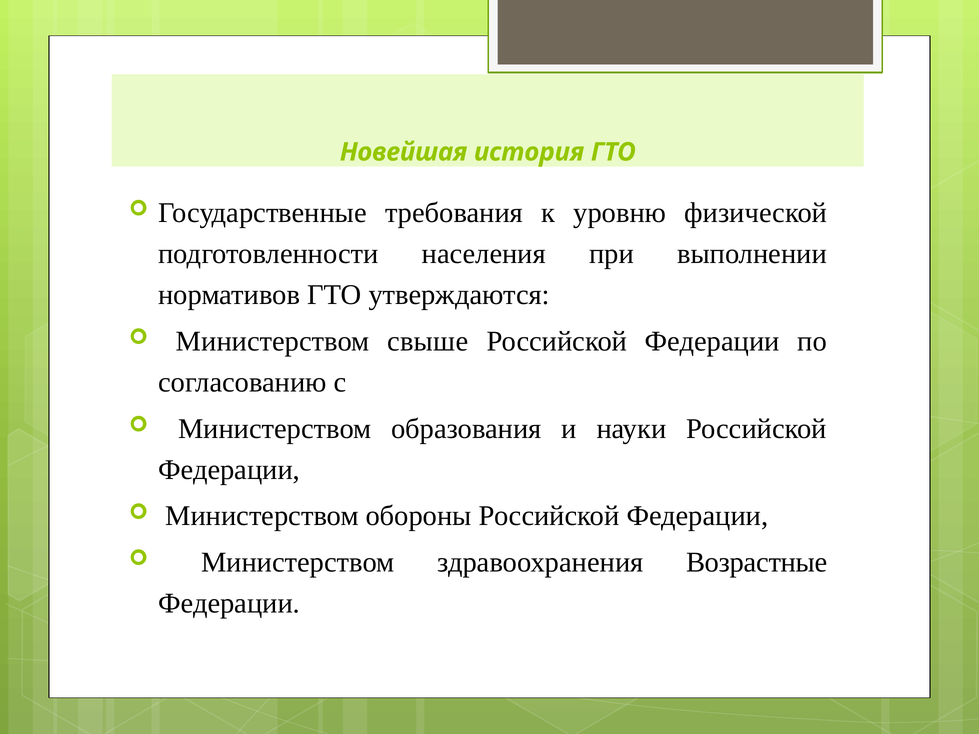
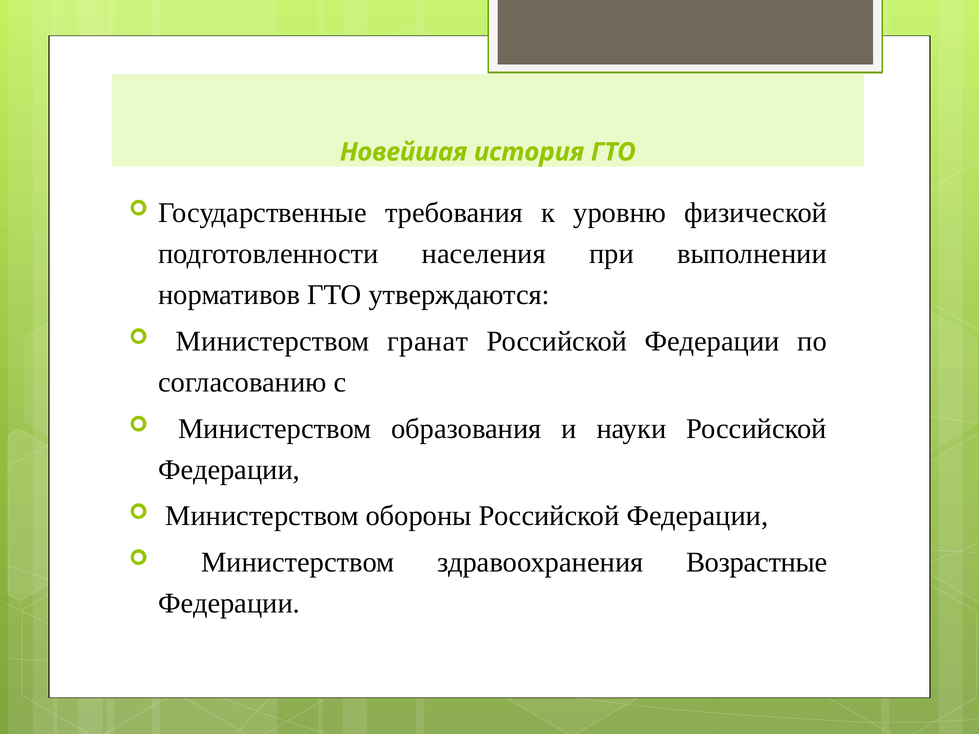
свыше: свыше -> гранат (428, 341)
